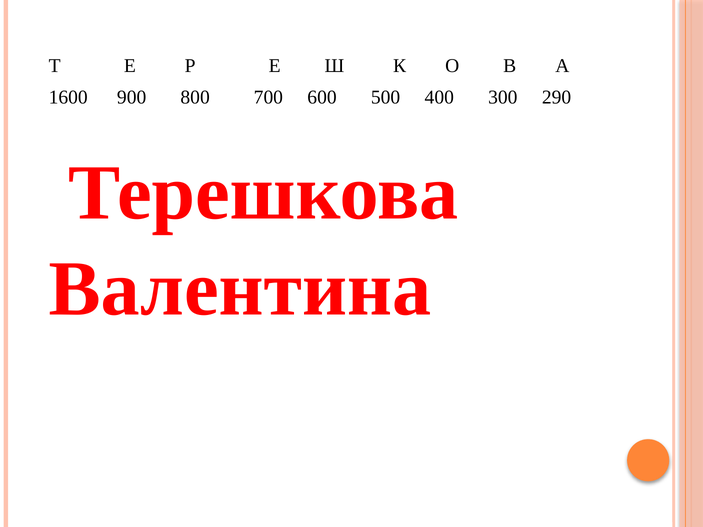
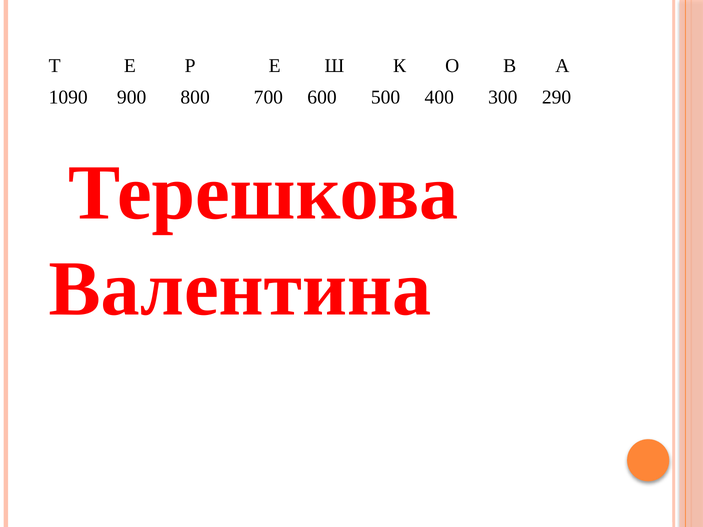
1600: 1600 -> 1090 (68, 97)
